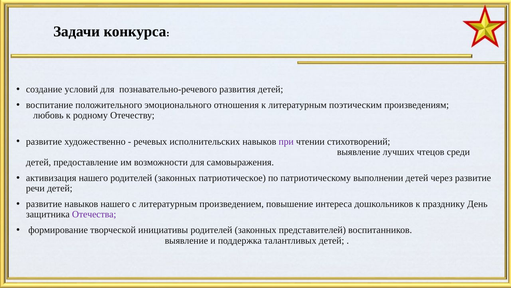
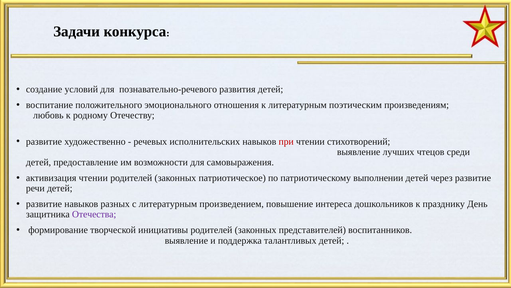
при colour: purple -> red (286, 141)
активизация нашего: нашего -> чтении (93, 178)
навыков нашего: нашего -> разных (115, 204)
